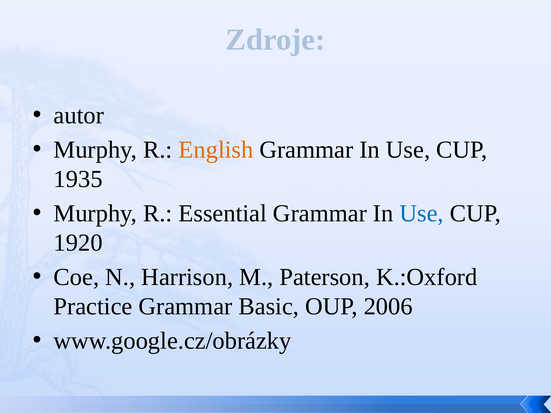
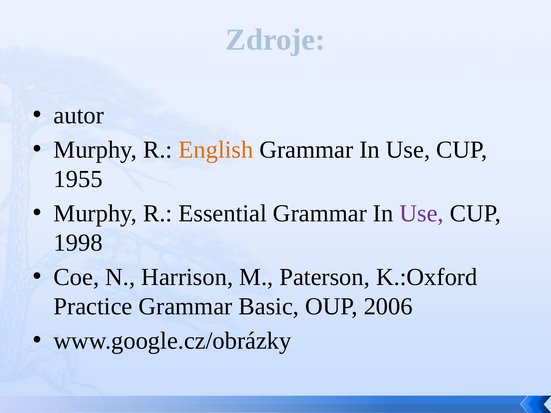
1935: 1935 -> 1955 (78, 179)
Use colour: blue -> purple (422, 214)
1920: 1920 -> 1998 (78, 243)
